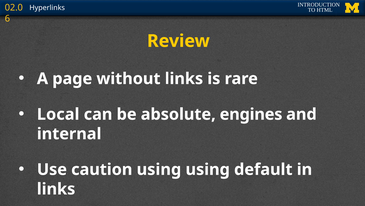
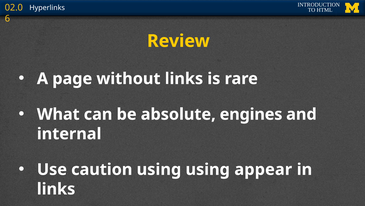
Local: Local -> What (58, 114)
default: default -> appear (263, 169)
